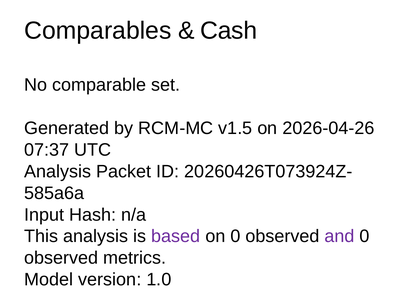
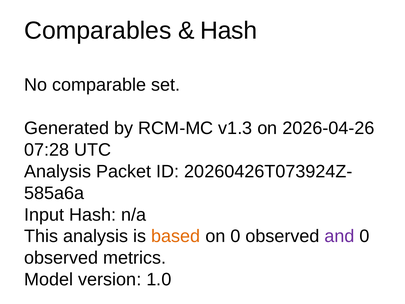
Cash: Cash -> Hash (229, 31)
v1.5: v1.5 -> v1.3 (235, 128)
07:37: 07:37 -> 07:28 (47, 150)
based colour: purple -> orange (176, 236)
